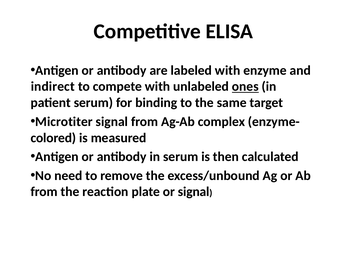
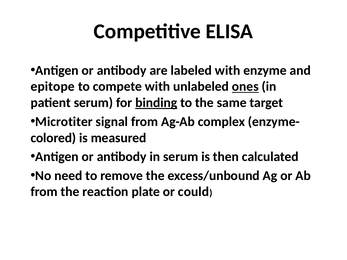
indirect: indirect -> epitope (53, 87)
binding underline: none -> present (156, 103)
or signal: signal -> could (194, 192)
